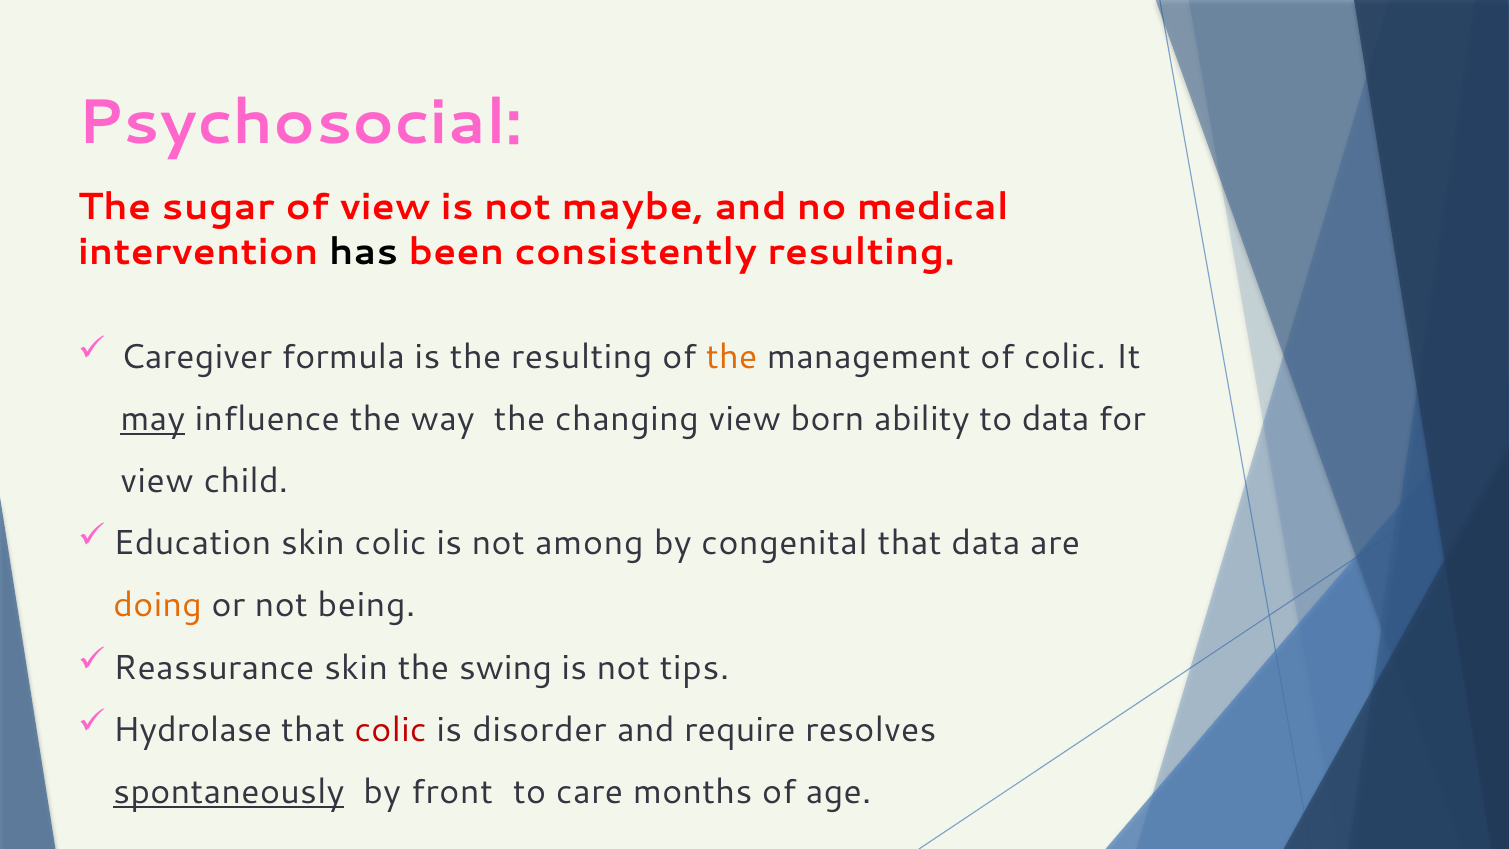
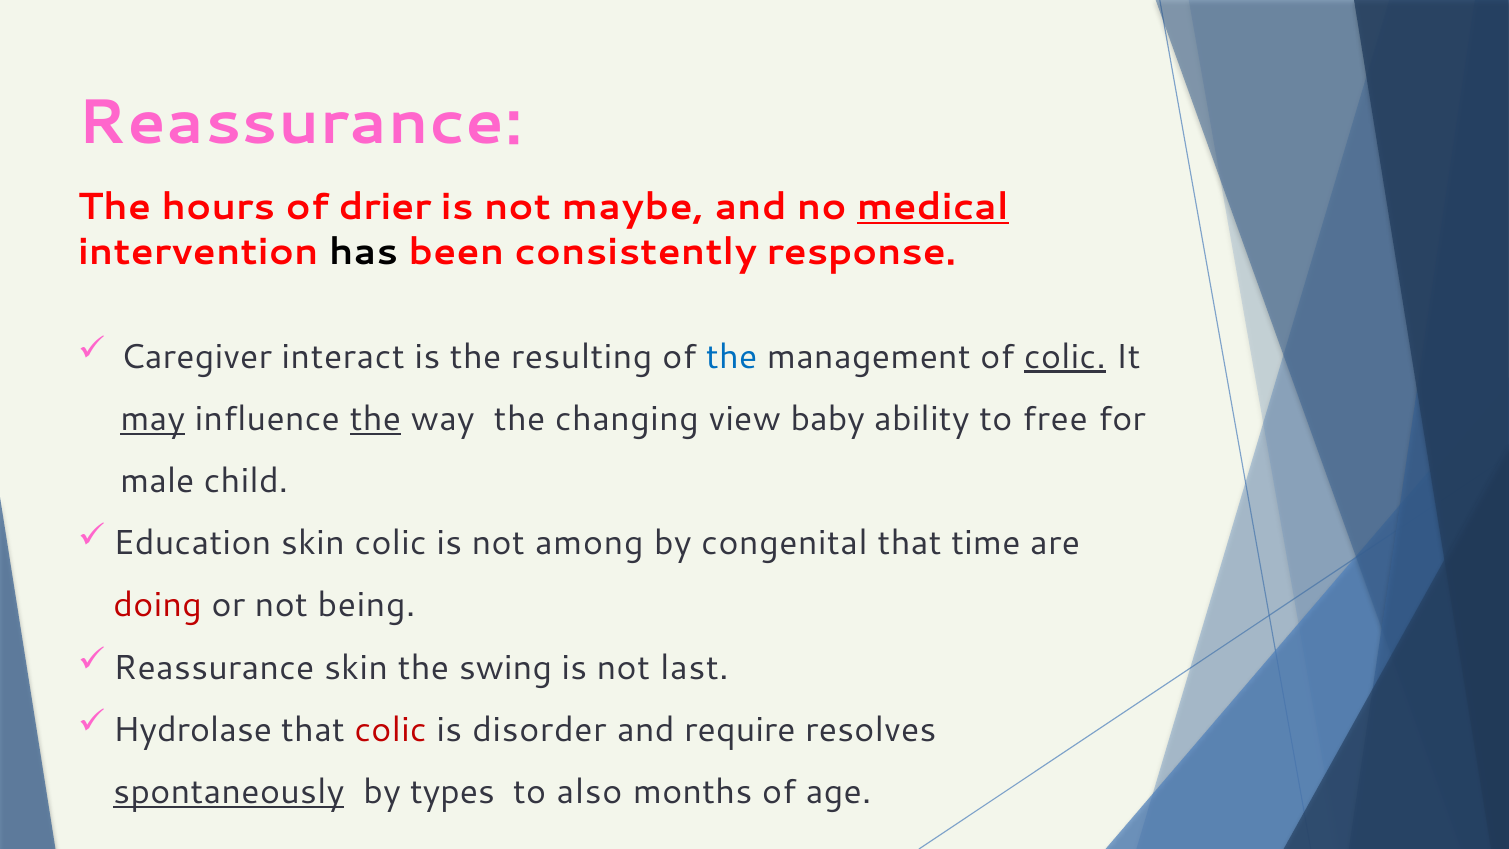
Psychosocial: Psychosocial -> Reassurance (300, 122)
sugar: sugar -> hours (218, 206)
of view: view -> drier (385, 206)
medical underline: none -> present (933, 206)
consistently resulting: resulting -> response (861, 252)
formula: formula -> interact (343, 357)
the colour: orange -> blue (732, 357)
colic underline: none -> present (1065, 357)
the underline: none -> present (375, 419)
born: born -> baby (828, 419)
to data: data -> free (1055, 419)
view: view -> male (157, 481)
that data: data -> time (986, 543)
doing colour: orange -> red (158, 605)
tips: tips -> last (694, 668)
front: front -> types (453, 792)
care: care -> also (589, 792)
